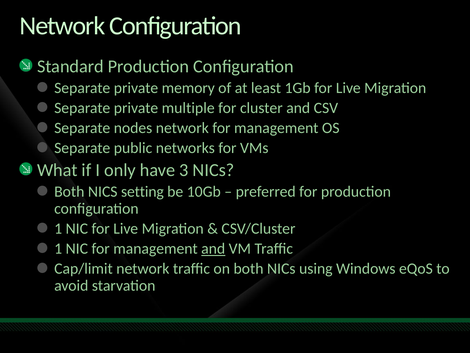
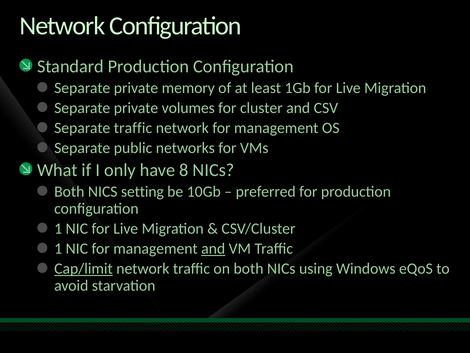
multiple: multiple -> volumes (188, 108)
Separate nodes: nodes -> traffic (133, 128)
3: 3 -> 8 (184, 170)
Cap/limit underline: none -> present (83, 268)
